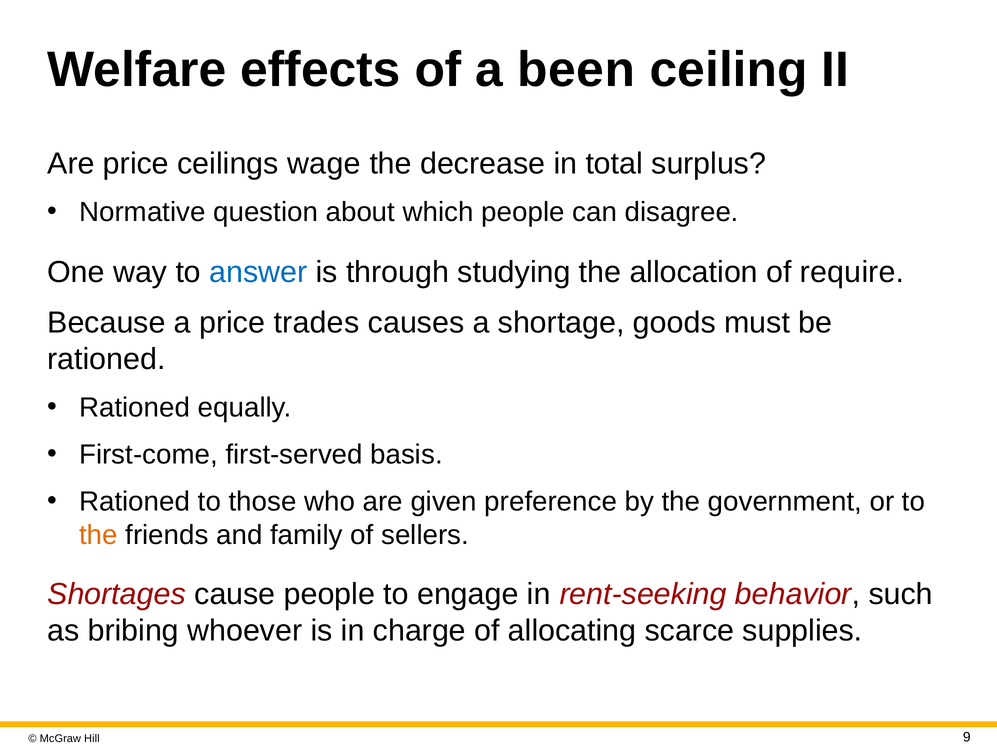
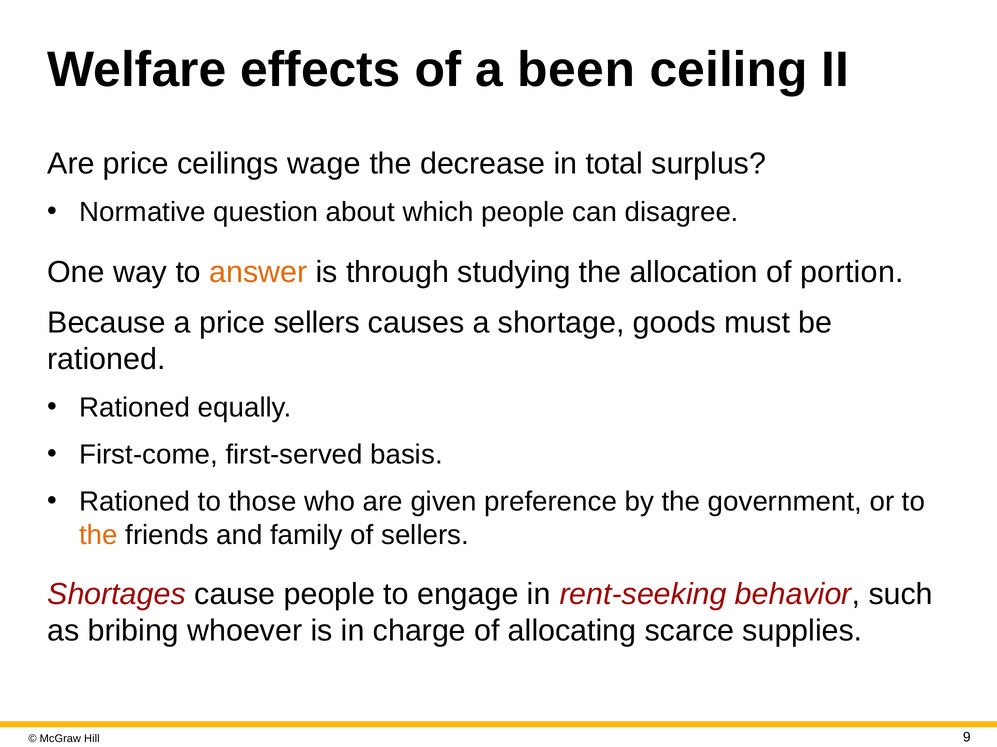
answer colour: blue -> orange (258, 273)
require: require -> portion (852, 273)
price trades: trades -> sellers (317, 323)
